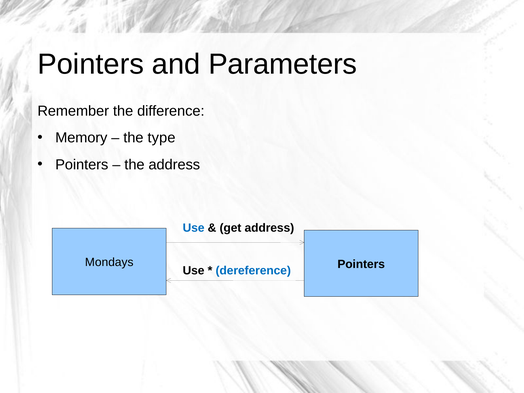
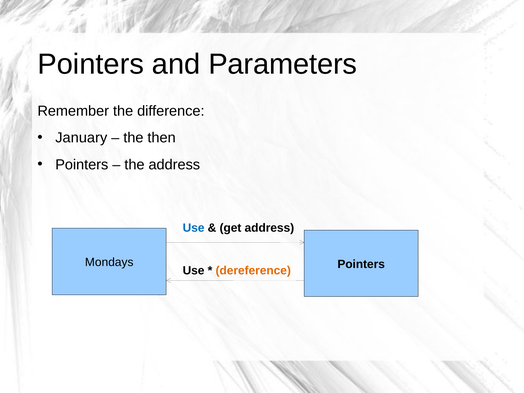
Memory: Memory -> January (81, 138)
type: type -> then (162, 138)
dereference colour: blue -> orange (253, 271)
